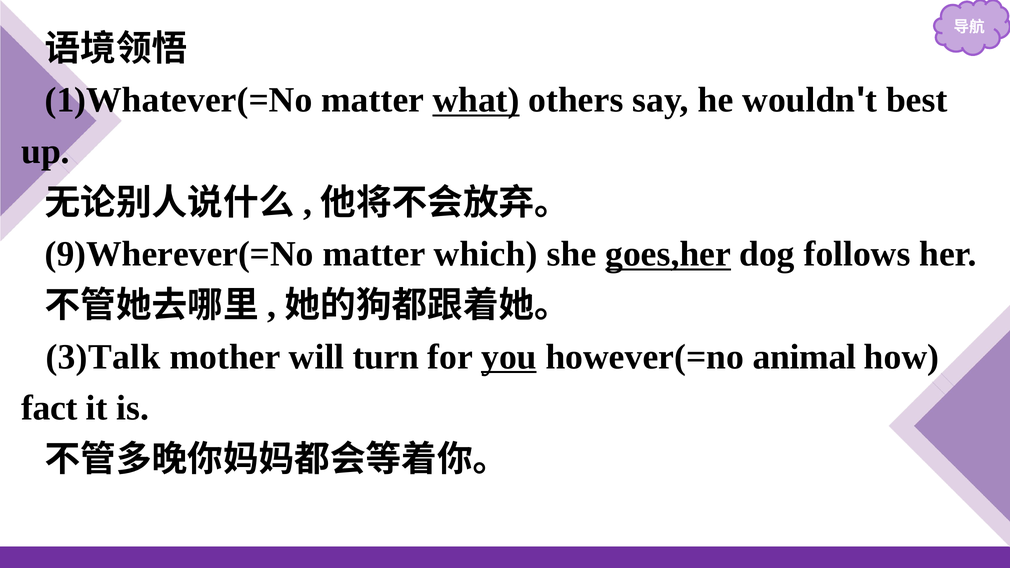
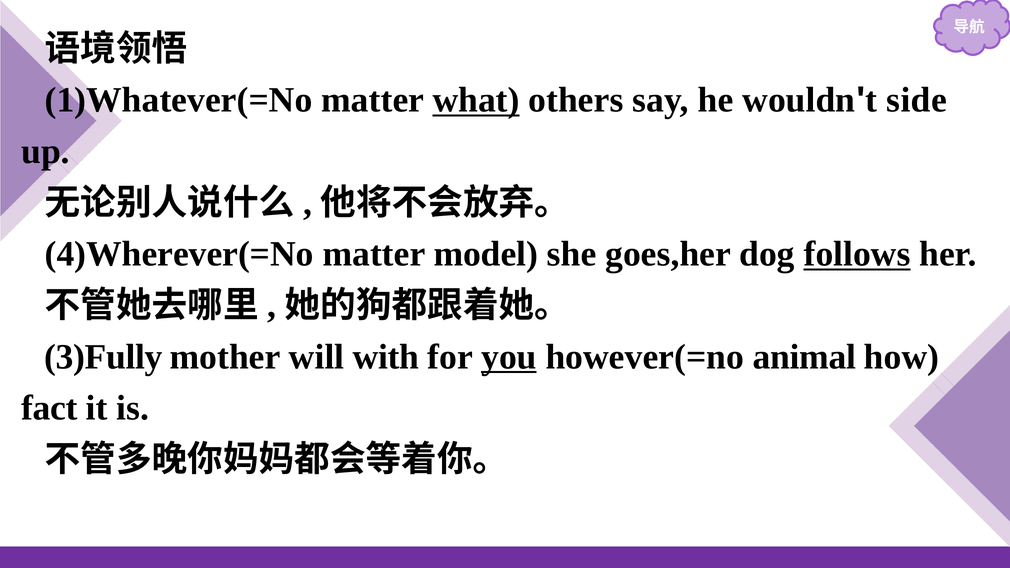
best: best -> side (917, 100)
9)Wherever(=No: 9)Wherever(=No -> 4)Wherever(=No (179, 254)
which: which -> model (486, 254)
goes,her underline: present -> none (668, 254)
follows underline: none -> present (857, 254)
3)Talk: 3)Talk -> 3)Fully (103, 357)
turn: turn -> with (386, 357)
